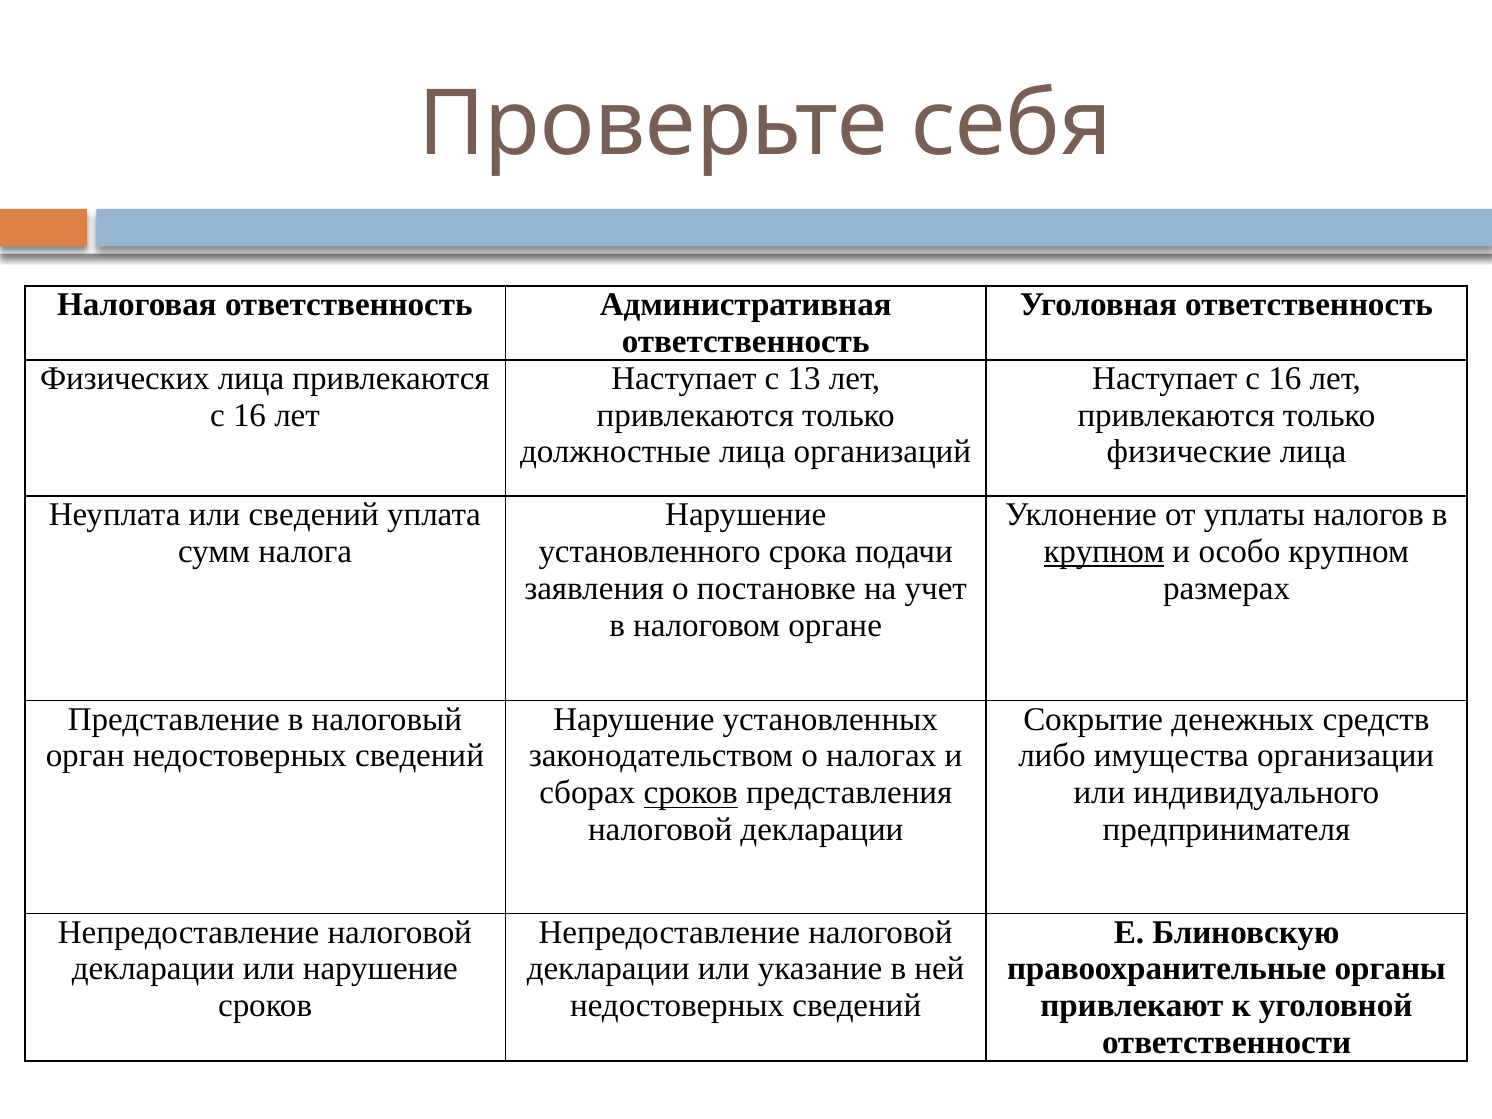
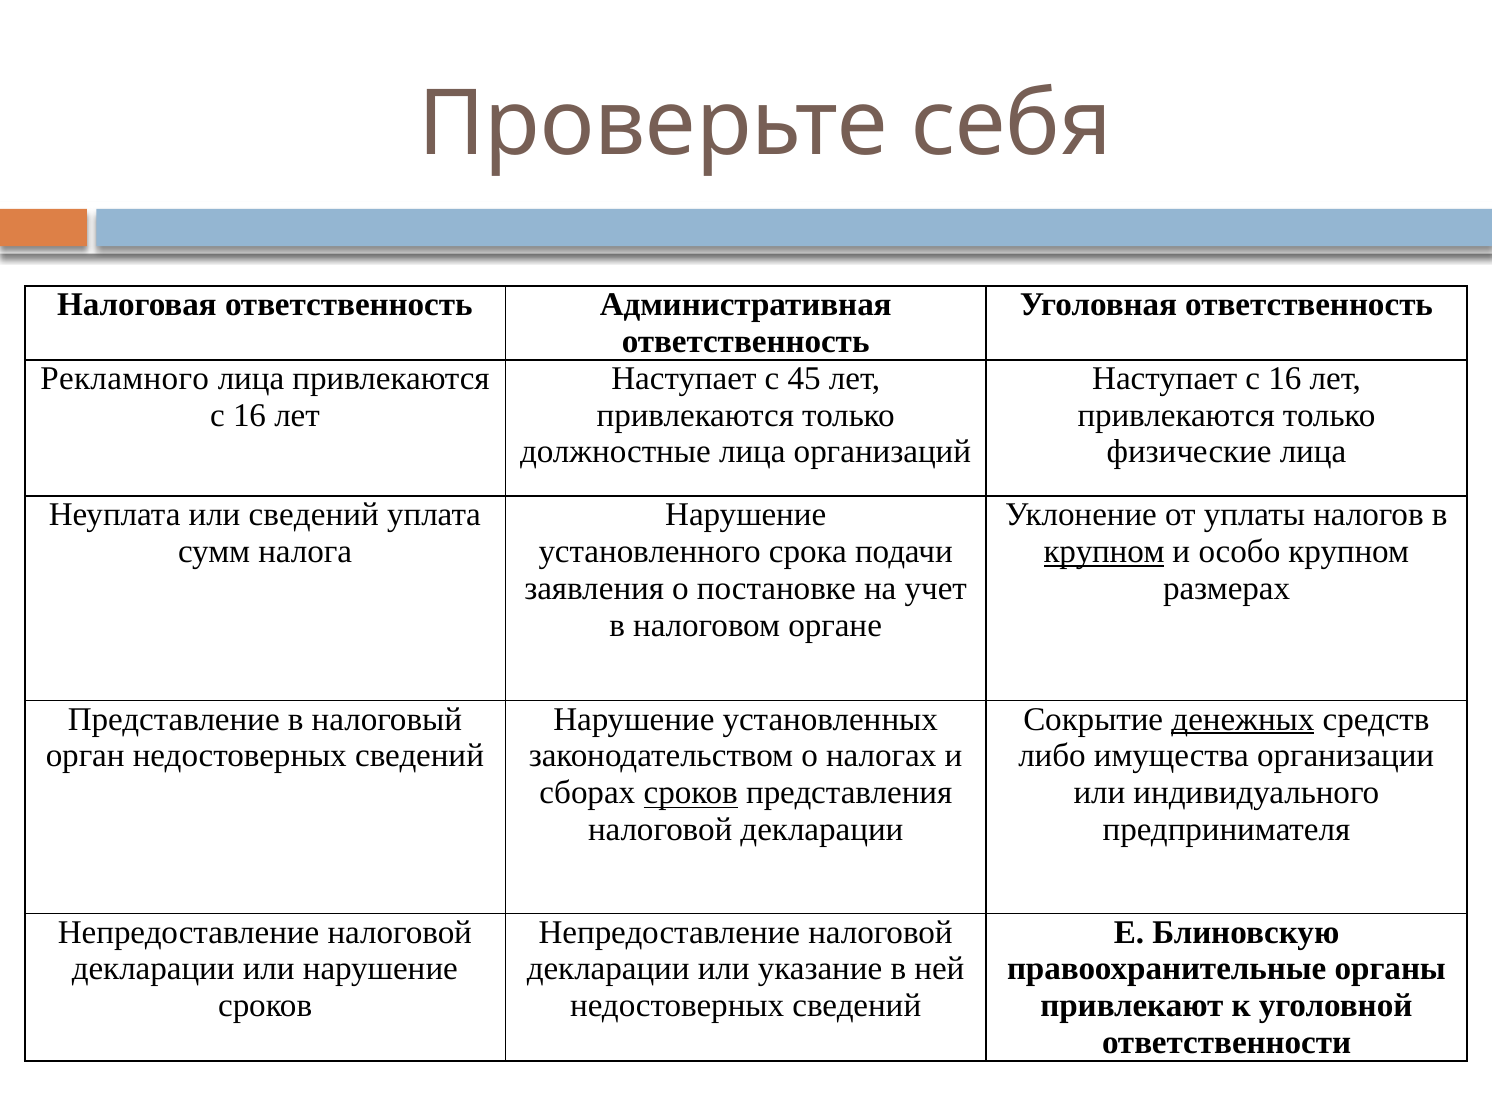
Физических: Физических -> Рекламного (125, 378)
13: 13 -> 45 (804, 378)
денежных underline: none -> present (1243, 719)
